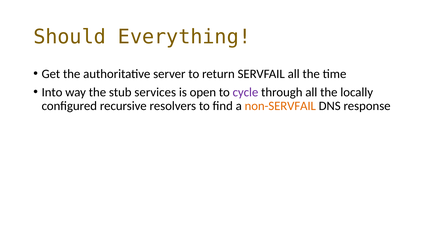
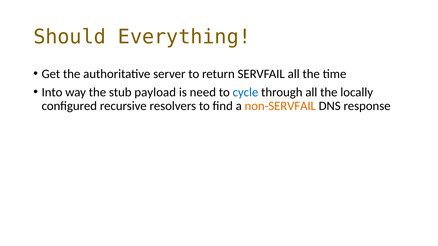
services: services -> payload (155, 92)
open: open -> need (203, 92)
cycle colour: purple -> blue (245, 92)
